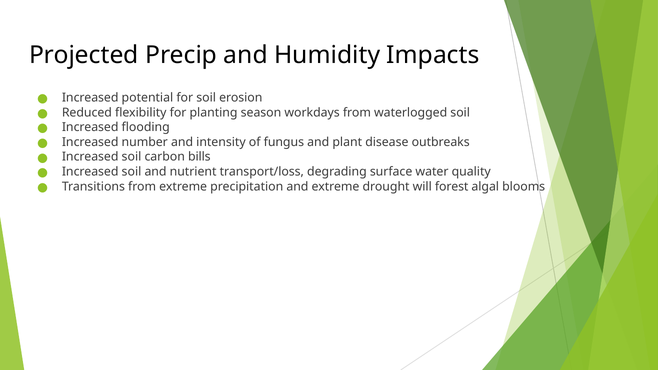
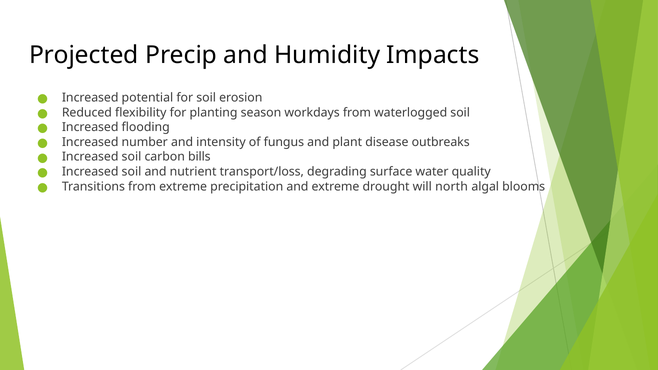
forest: forest -> north (452, 187)
